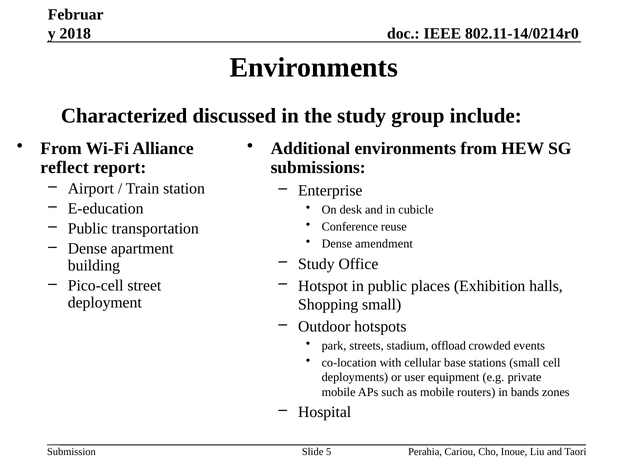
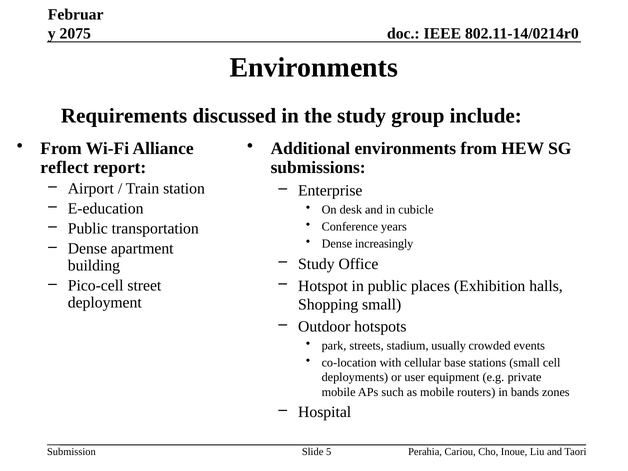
2018: 2018 -> 2075 (75, 34)
Characterized: Characterized -> Requirements (124, 116)
reuse: reuse -> years (394, 227)
amendment: amendment -> increasingly (384, 244)
offload: offload -> usually (449, 346)
